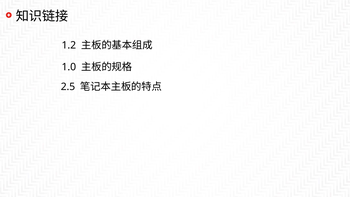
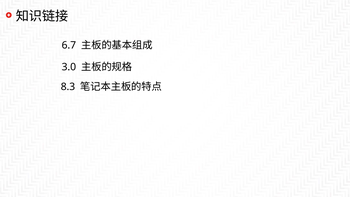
1.2: 1.2 -> 6.7 (69, 45)
1.0: 1.0 -> 3.0 (69, 67)
2.5: 2.5 -> 8.3 (68, 87)
